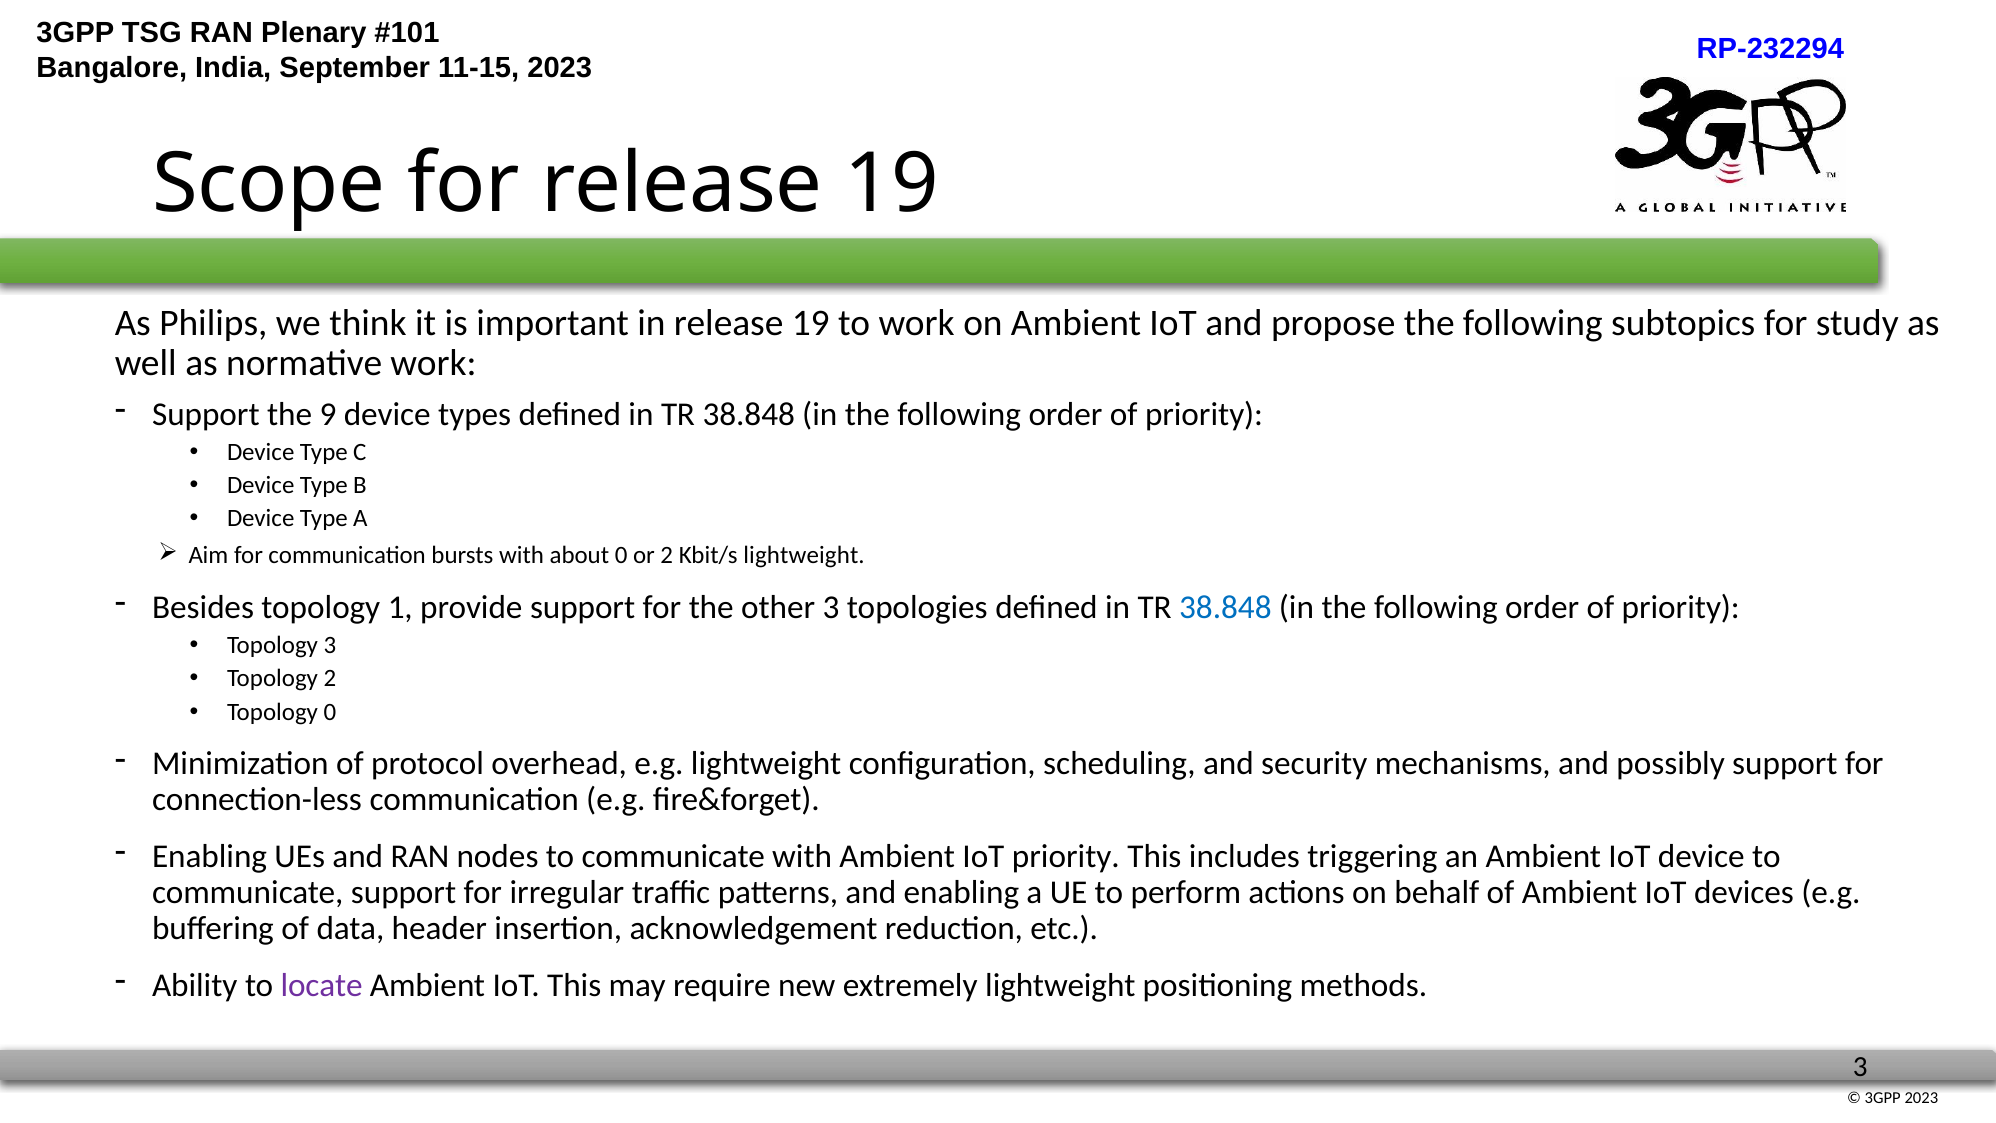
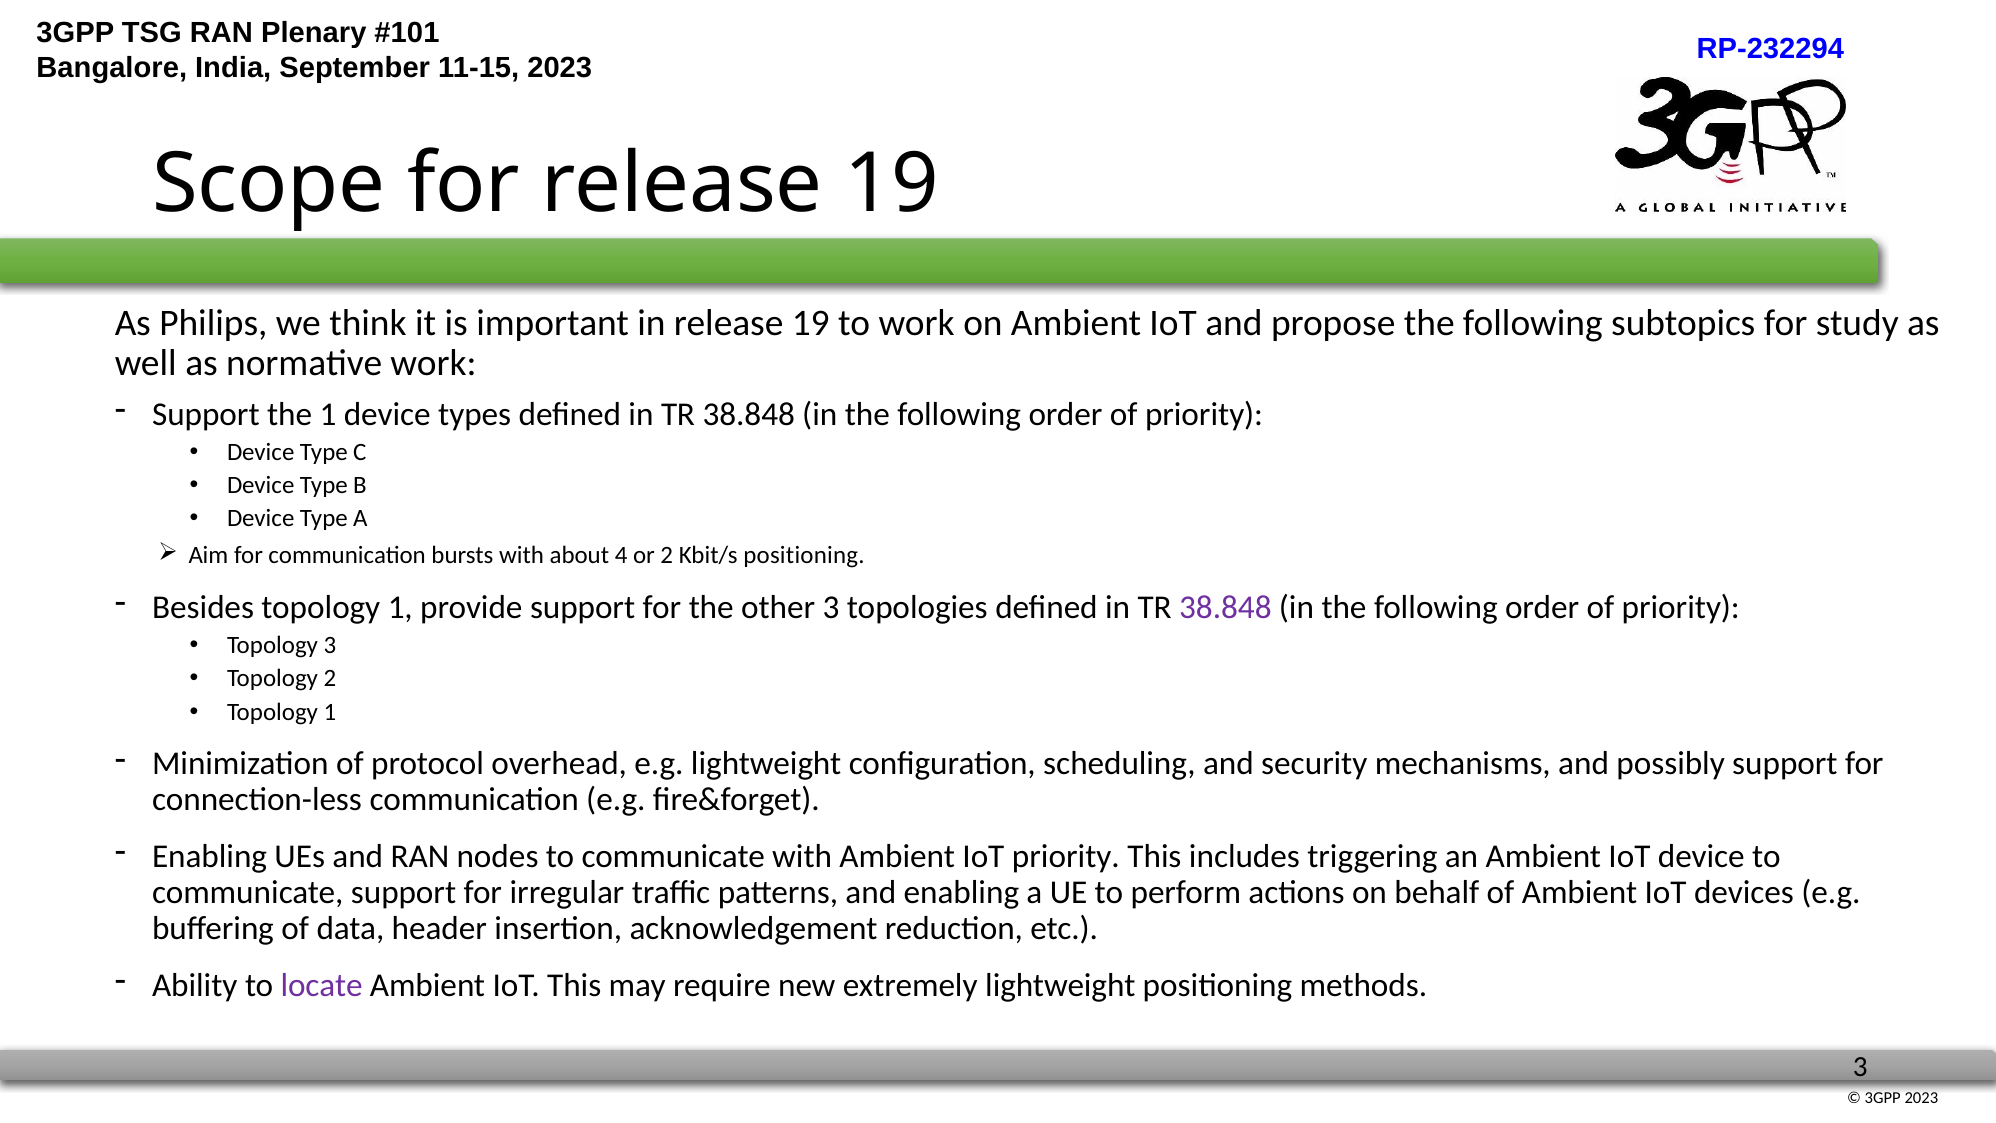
the 9: 9 -> 1 (328, 414)
about 0: 0 -> 4 (621, 555)
Kbit/s lightweight: lightweight -> positioning (804, 555)
38.848 colour: blue -> purple (1225, 608)
0: 0 -> 1 (330, 712)
